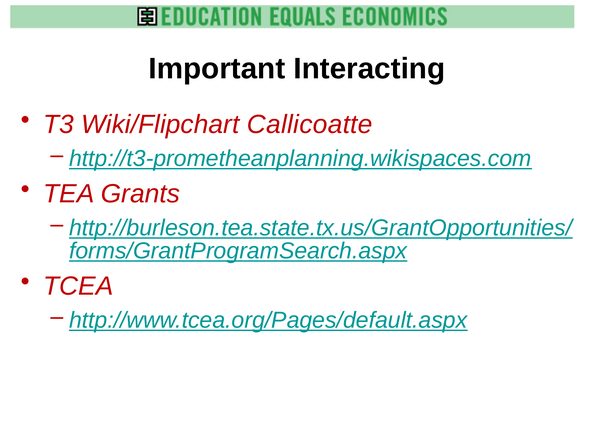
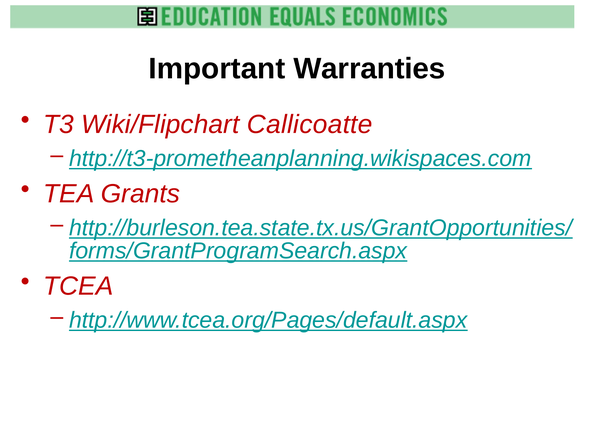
Interacting: Interacting -> Warranties (369, 69)
